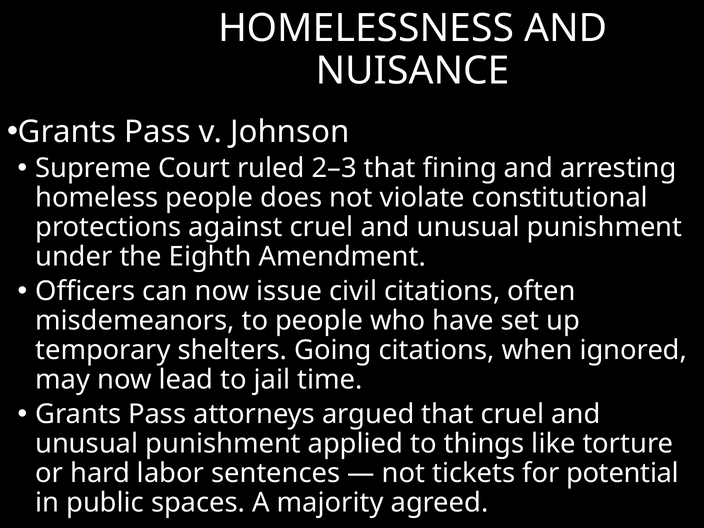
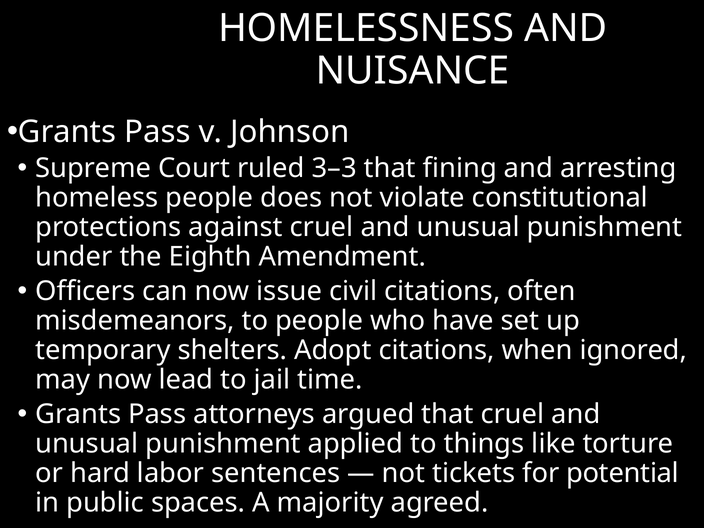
2–3: 2–3 -> 3–3 (334, 168)
Going: Going -> Adopt (333, 350)
